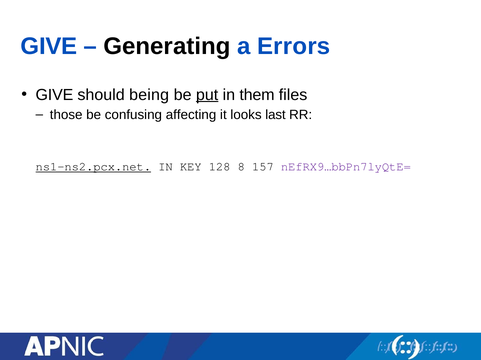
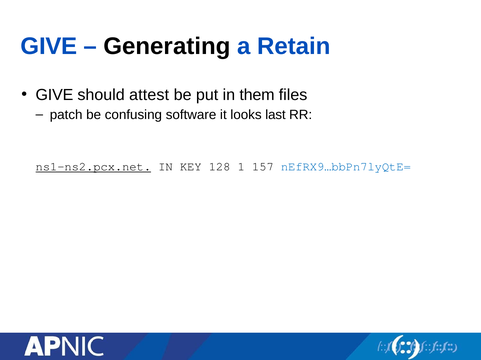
Errors: Errors -> Retain (294, 46)
being: being -> attest (149, 95)
put underline: present -> none (207, 95)
those: those -> patch (66, 115)
affecting: affecting -> software (191, 115)
8: 8 -> 1 (241, 167)
nEfRX9…bbPn7lyQtE= colour: purple -> blue (346, 167)
